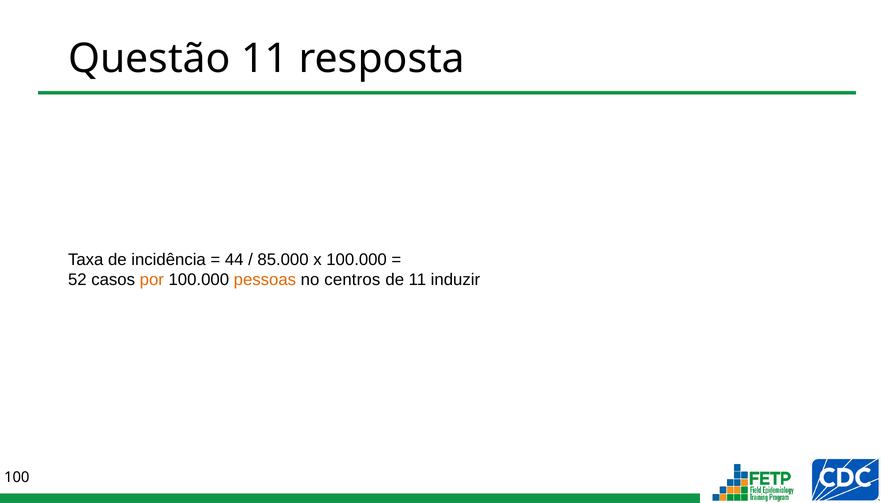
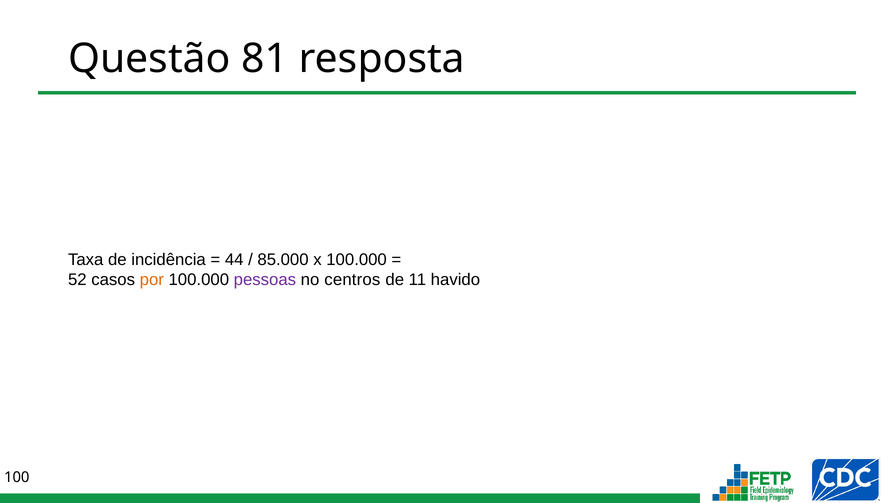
Questão 11: 11 -> 81 (265, 59)
pessoas colour: orange -> purple (265, 280)
induzir: induzir -> havido (455, 280)
